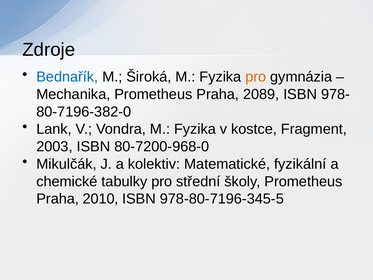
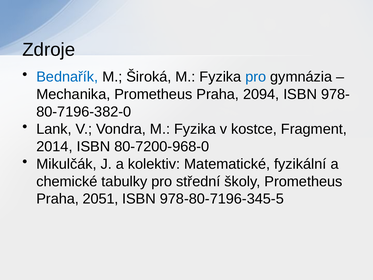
pro colour: orange -> blue (256, 77)
2089: 2089 -> 2094 (261, 94)
2003: 2003 -> 2014 (54, 146)
2010: 2010 -> 2051 (101, 199)
